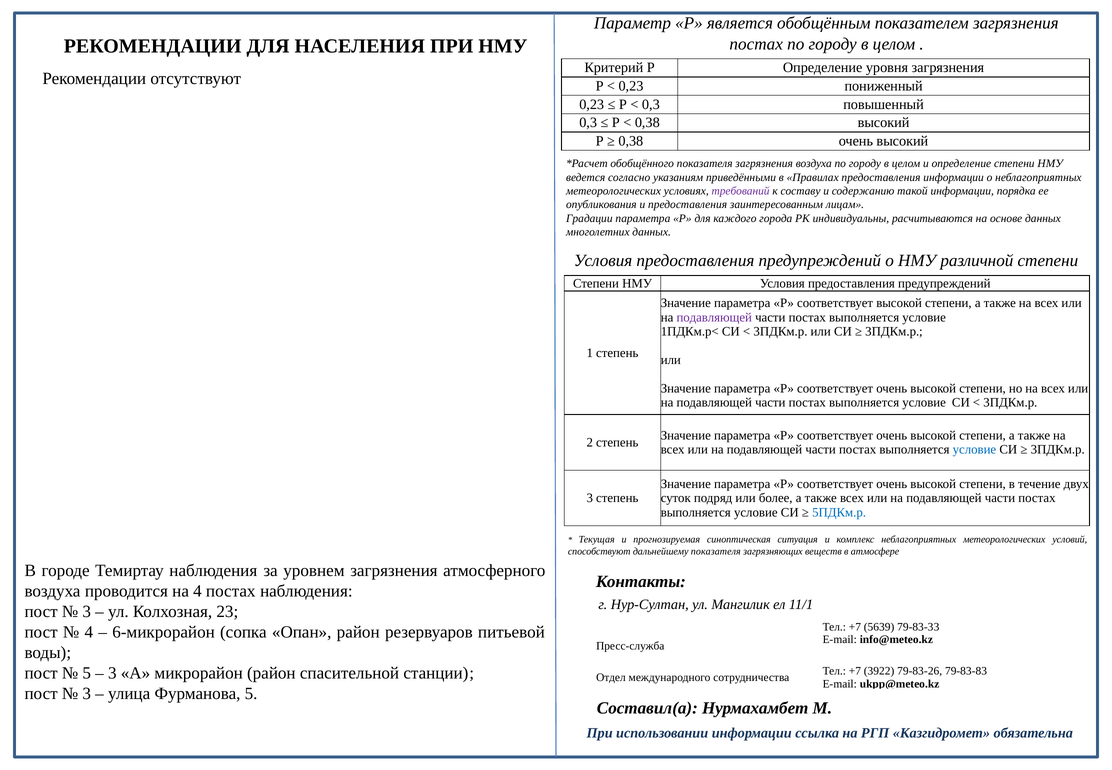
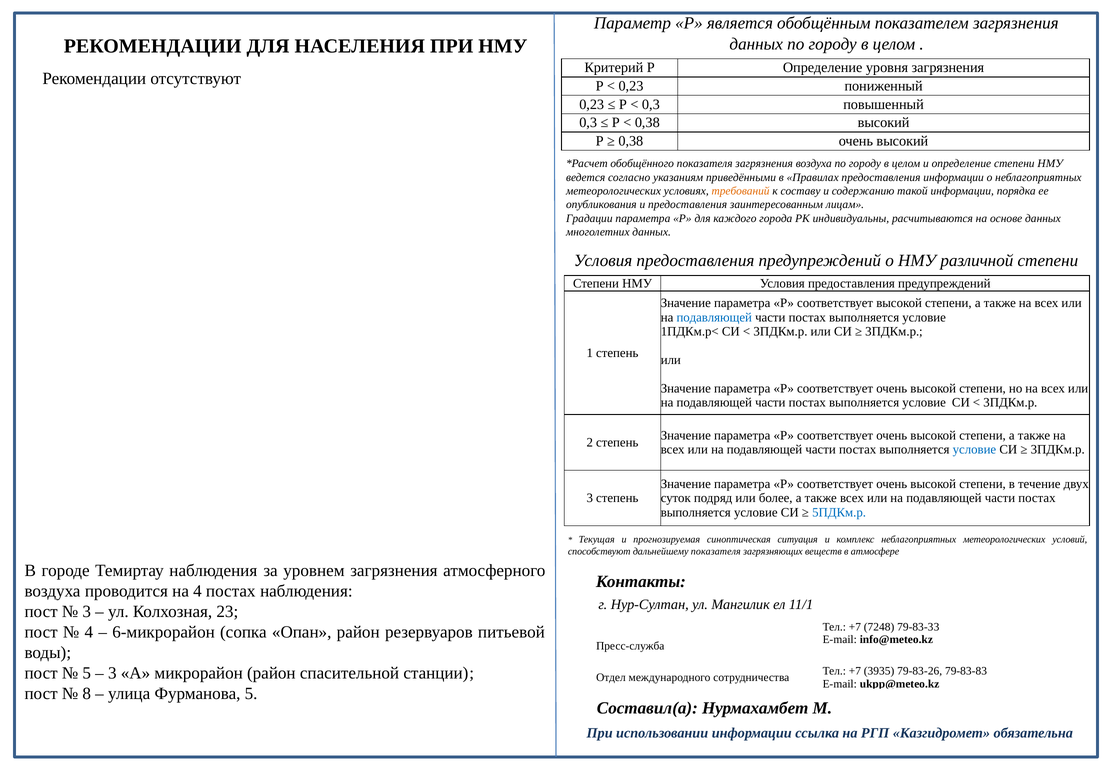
постах: постах -> данных (756, 44)
требований colour: purple -> orange (741, 191)
подавляющей colour: purple -> blue (714, 317)
5639: 5639 -> 7248 (879, 627)
3922: 3922 -> 3935 (879, 671)
3: 3 -> 8 (87, 693)
